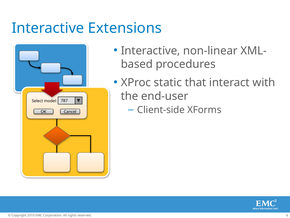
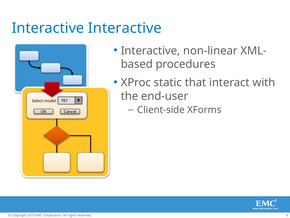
Interactive Extensions: Extensions -> Interactive (125, 28)
